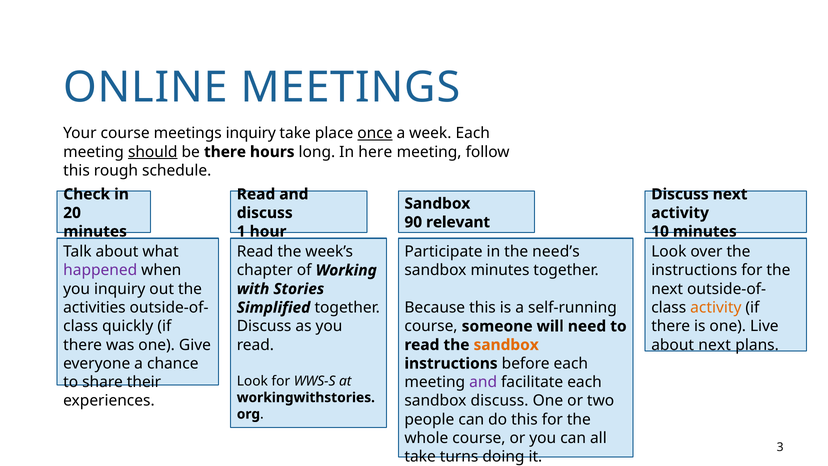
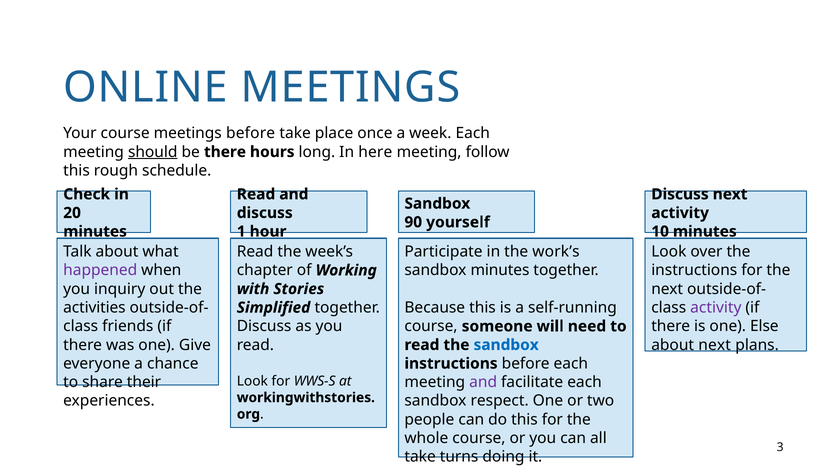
meetings inquiry: inquiry -> before (251, 133)
once underline: present -> none (375, 133)
relevant: relevant -> yourself (458, 222)
need’s: need’s -> work’s (556, 252)
activity colour: orange -> purple (716, 307)
quickly: quickly -> friends (128, 326)
Live: Live -> Else (764, 326)
sandbox colour: orange -> blue (506, 345)
sandbox discuss: discuss -> respect (500, 401)
